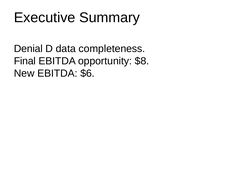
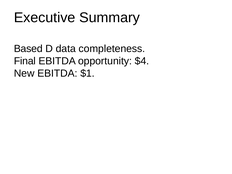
Denial: Denial -> Based (28, 49)
$8: $8 -> $4 (142, 61)
$6: $6 -> $1 (88, 73)
